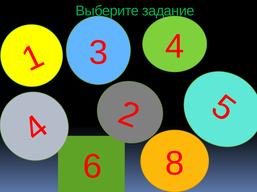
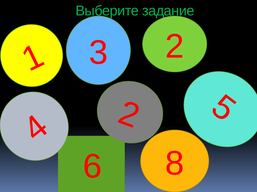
3 4: 4 -> 2 (175, 47)
